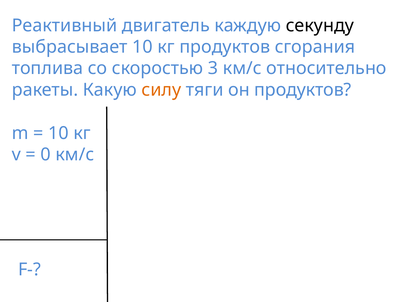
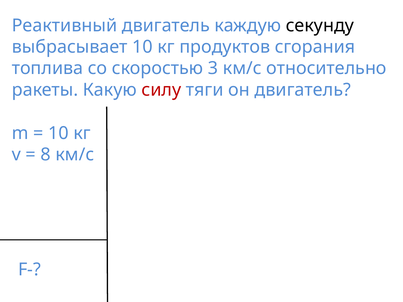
силу colour: orange -> red (161, 90)
он продуктов: продуктов -> двигатель (303, 90)
0: 0 -> 8 (46, 155)
